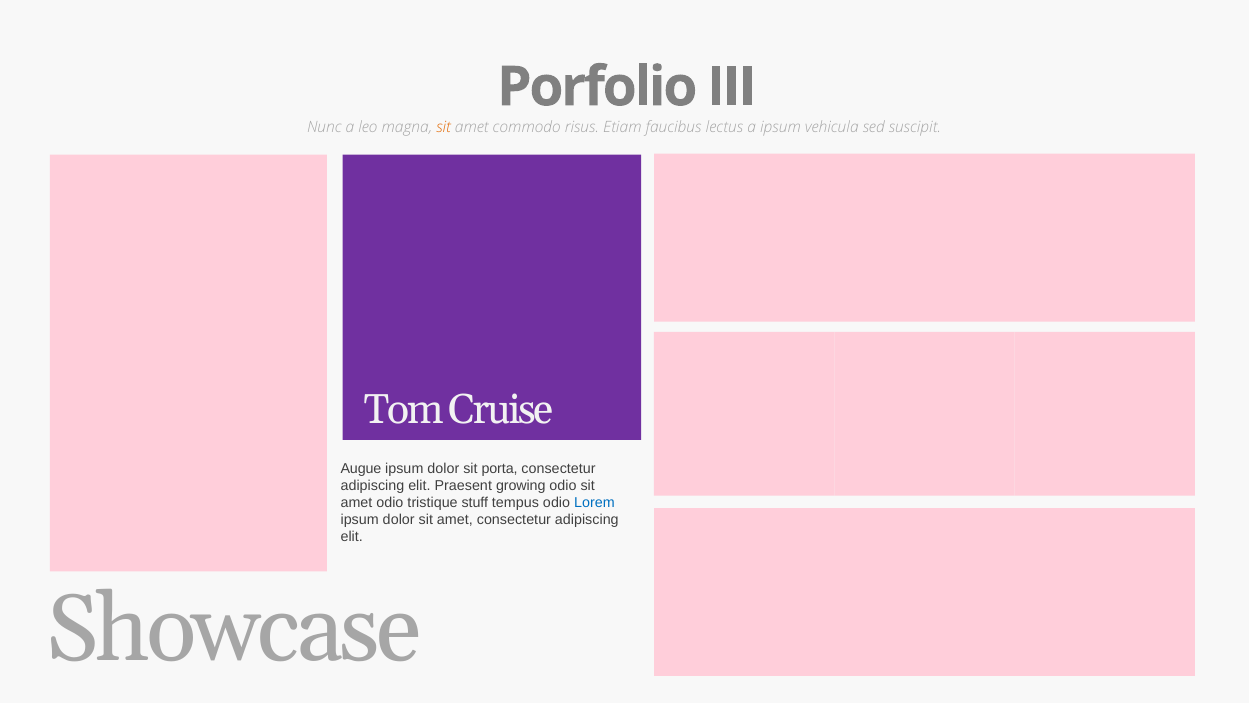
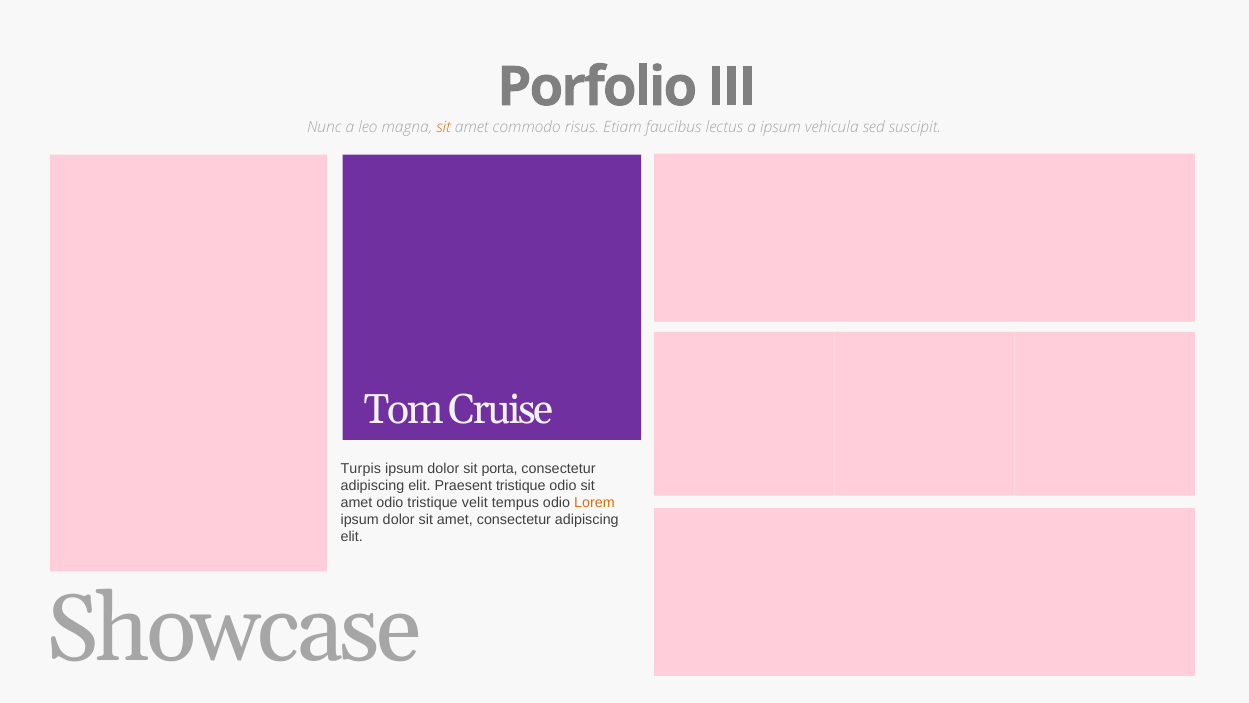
Augue: Augue -> Turpis (361, 468)
Praesent growing: growing -> tristique (521, 485)
stuff: stuff -> velit (475, 502)
Lorem colour: blue -> orange (594, 502)
